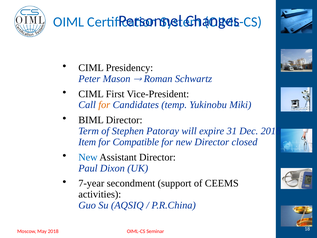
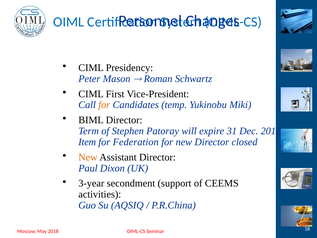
Compatible: Compatible -> Federation (136, 142)
New colour: blue -> orange (88, 157)
7-year: 7-year -> 3-year (91, 183)
